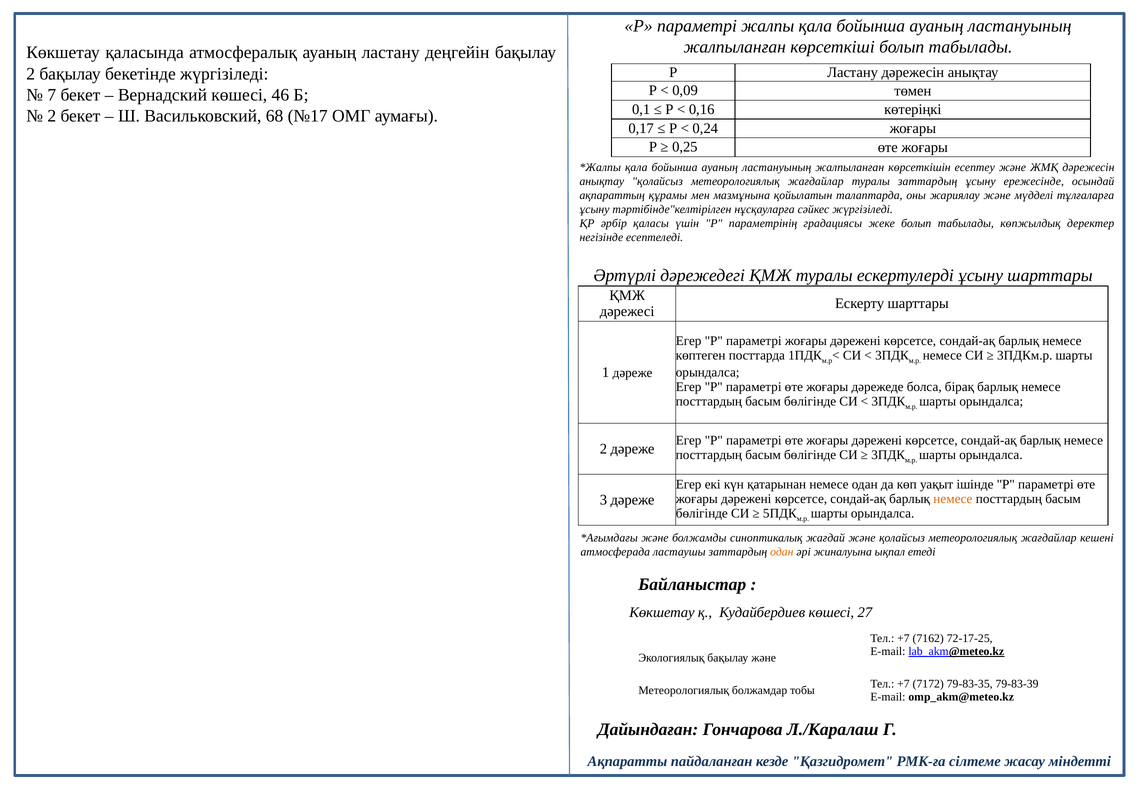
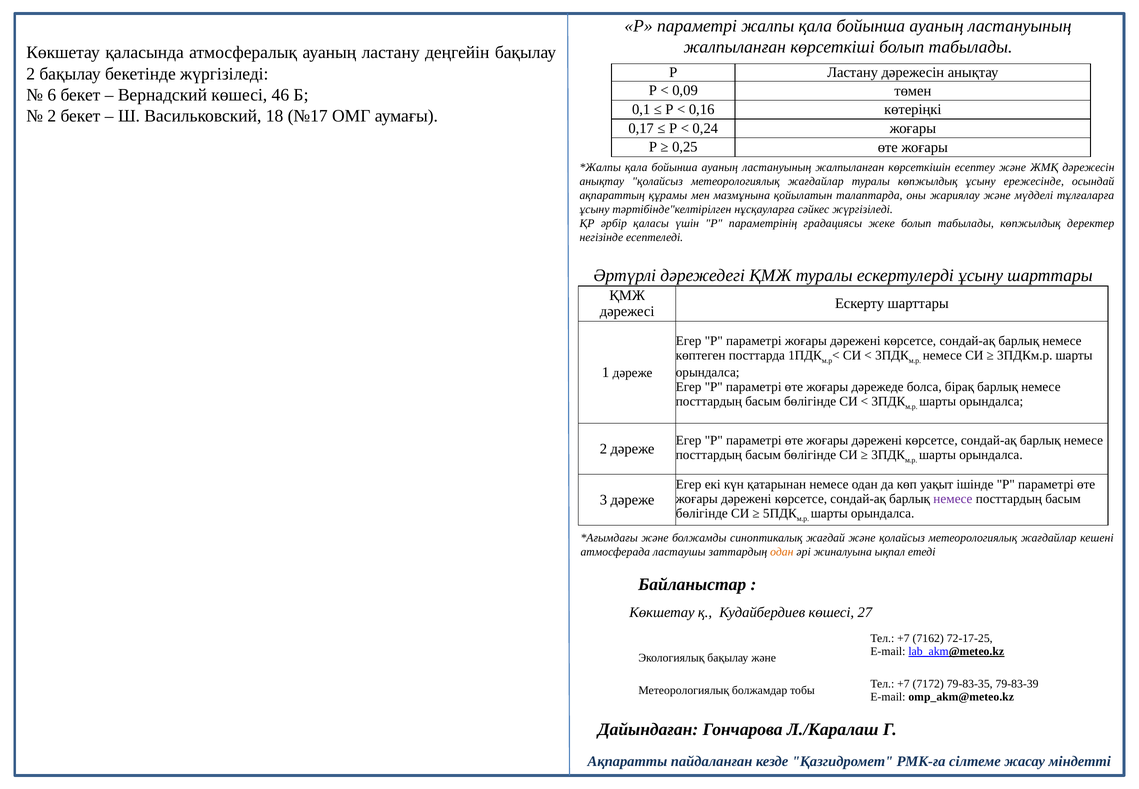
7: 7 -> 6 (52, 95)
68: 68 -> 18 (275, 116)
туралы заттардың: заттардың -> көпжылдық (928, 181)
немесе colour: orange -> purple (953, 499)
